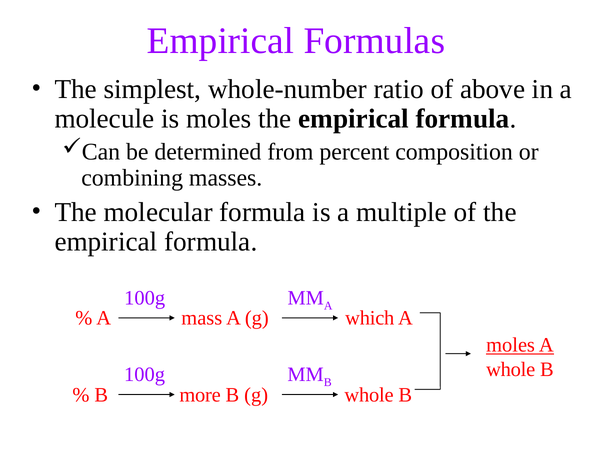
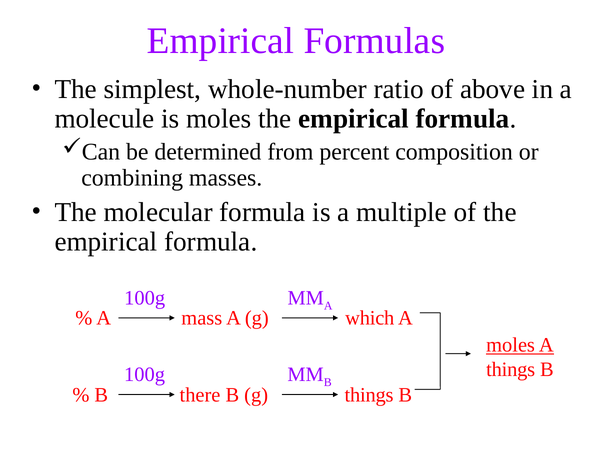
whole: whole -> things (511, 369)
more: more -> there (200, 395)
g whole: whole -> things (369, 395)
